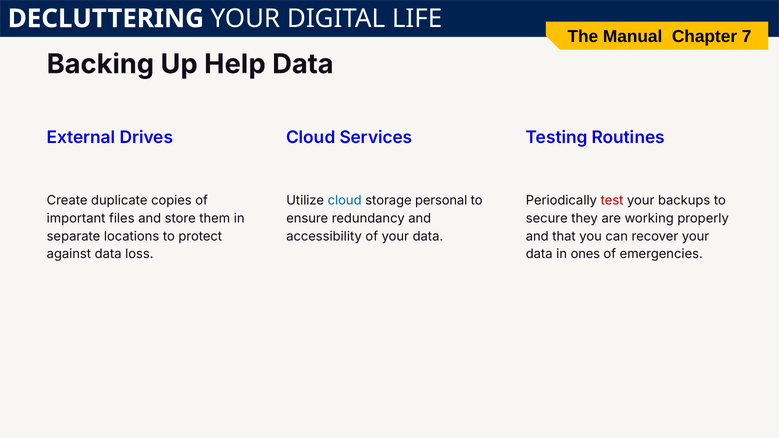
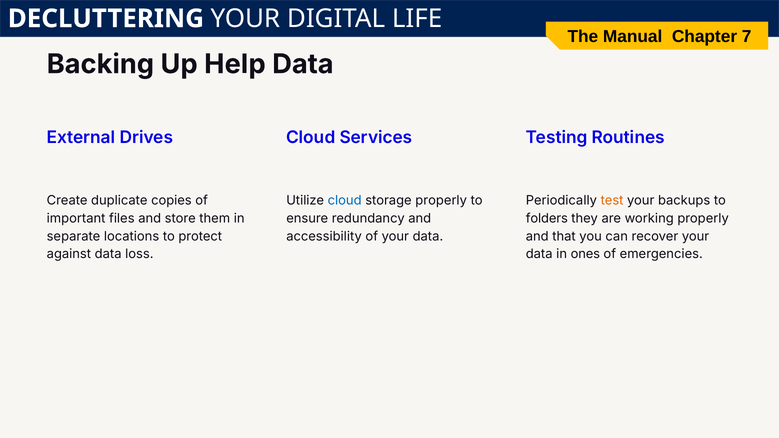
storage personal: personal -> properly (441, 201)
test colour: red -> orange (612, 201)
secure: secure -> folders (547, 218)
